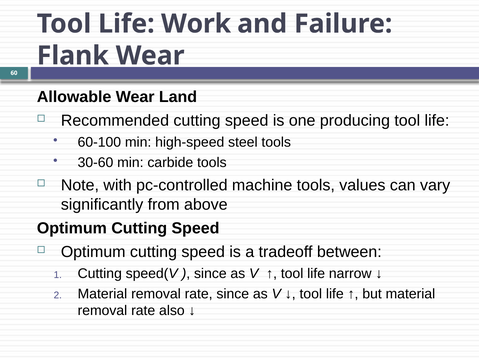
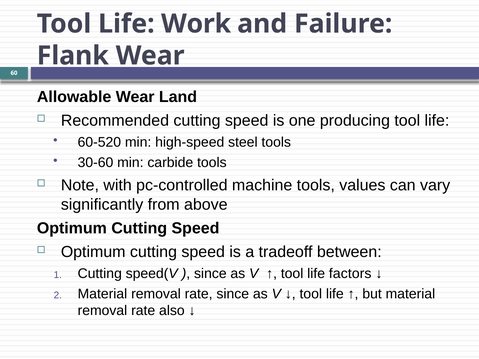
60-100: 60-100 -> 60-520 (99, 142)
narrow: narrow -> factors (350, 274)
